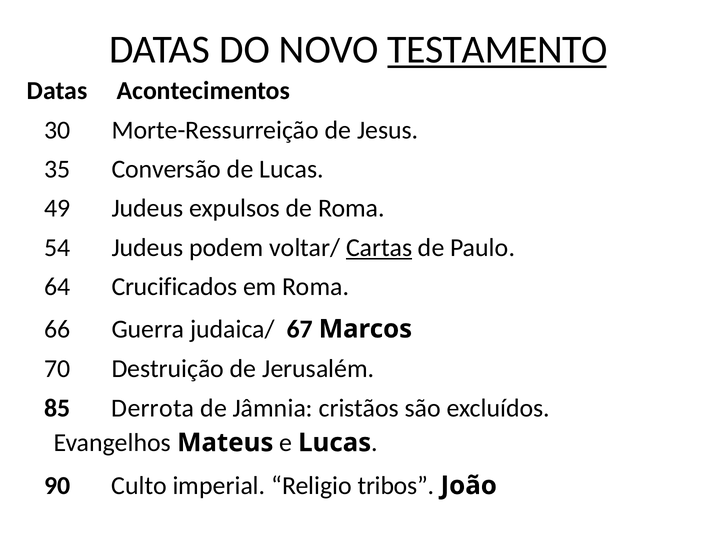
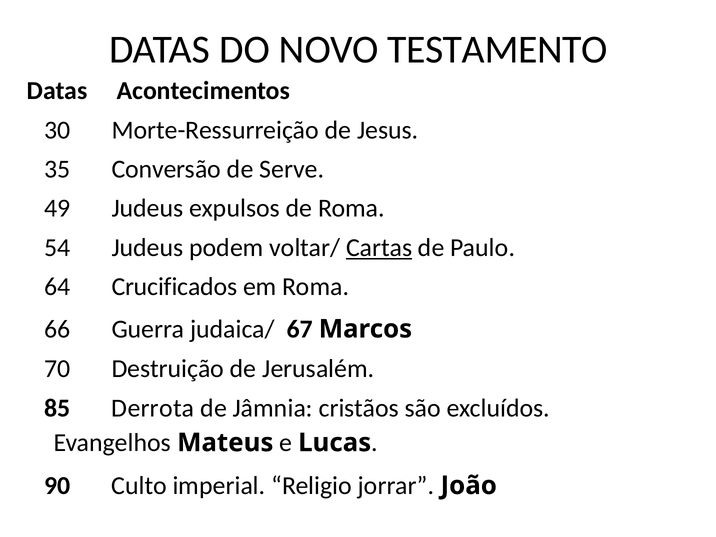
TESTAMENTO underline: present -> none (497, 50)
de Lucas: Lucas -> Serve (292, 169)
tribos: tribos -> jorrar (396, 486)
